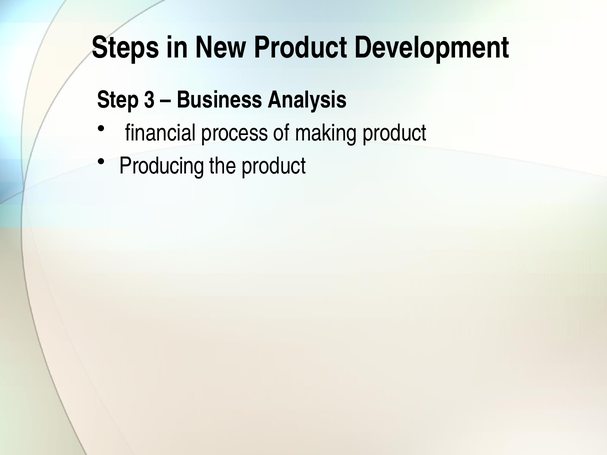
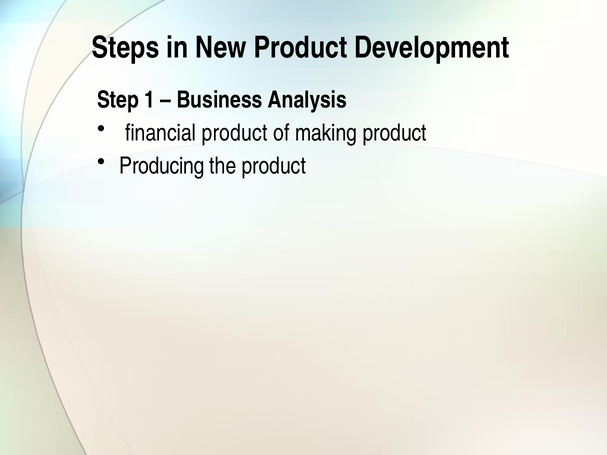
3: 3 -> 1 (150, 100)
financial process: process -> product (235, 133)
